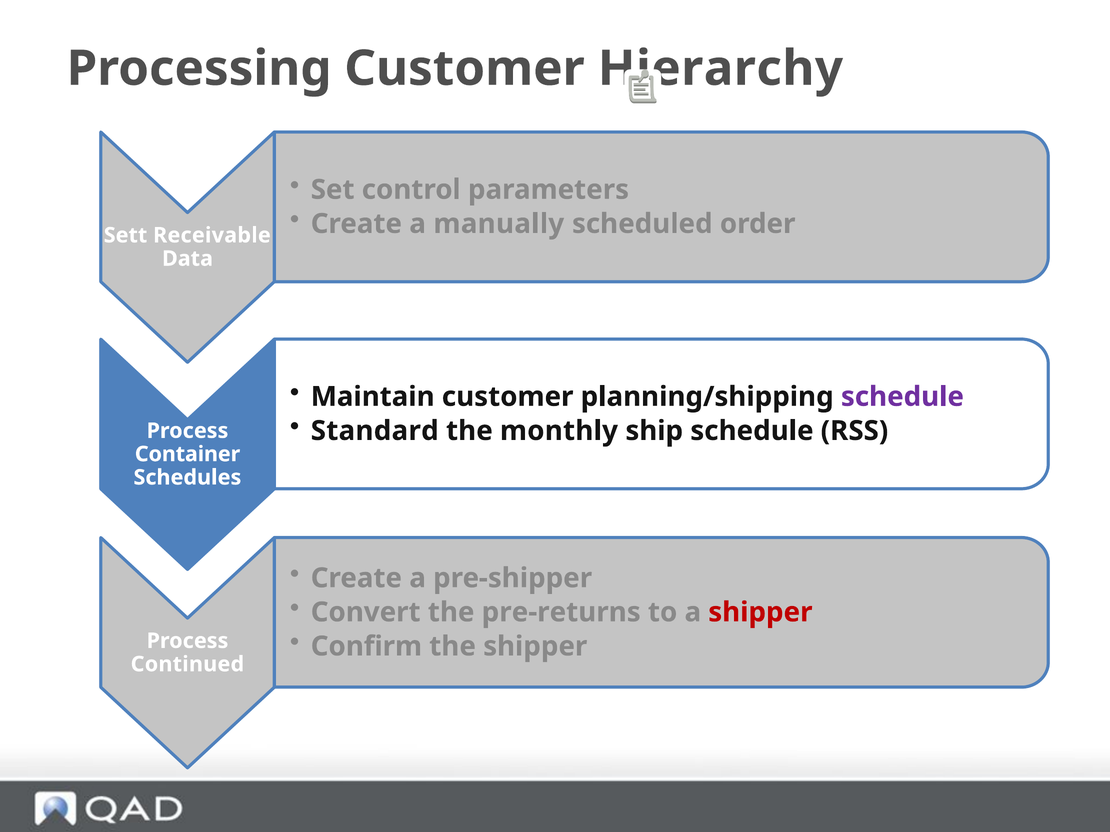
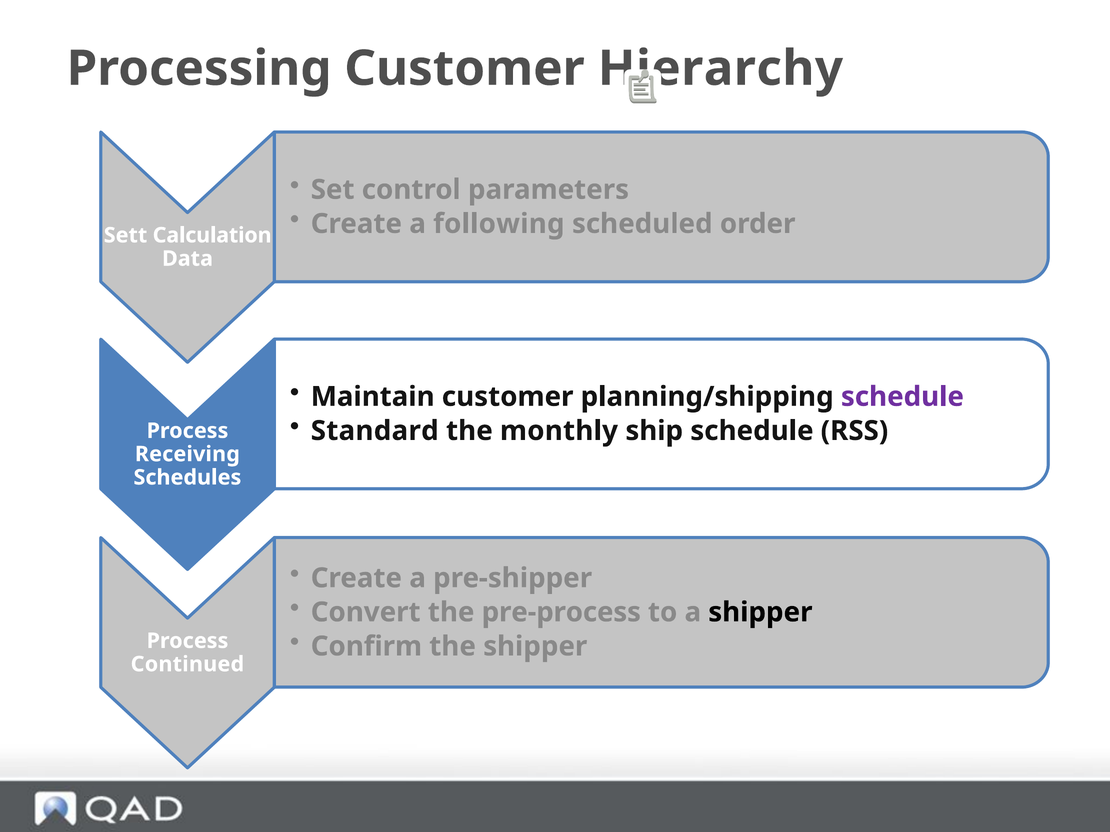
manually: manually -> following (499, 224)
Receivable: Receivable -> Calculation (212, 235)
Container: Container -> Receiving (187, 454)
pre-returns: pre-returns -> pre-process (561, 613)
shipper colour: red -> black (760, 613)
